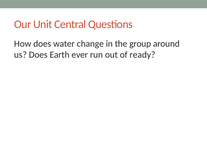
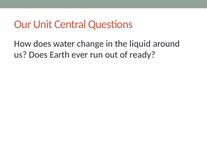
group: group -> liquid (140, 43)
